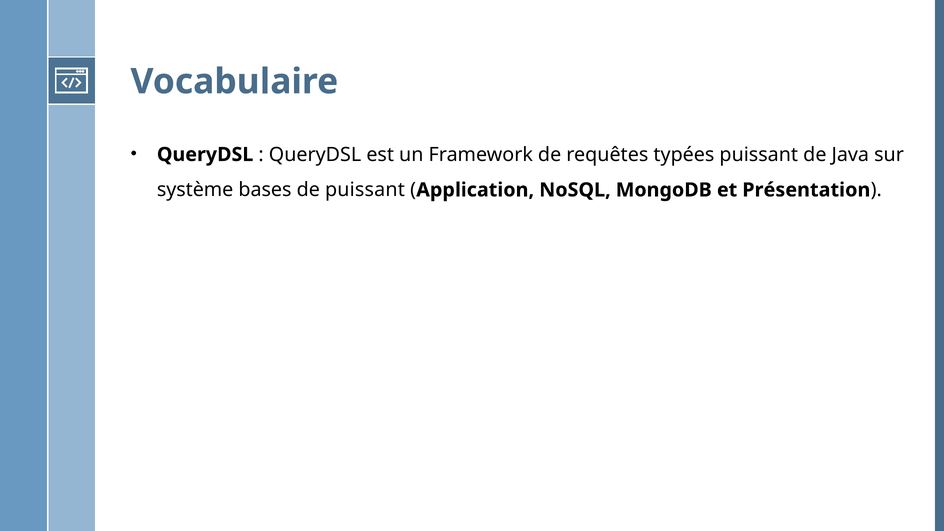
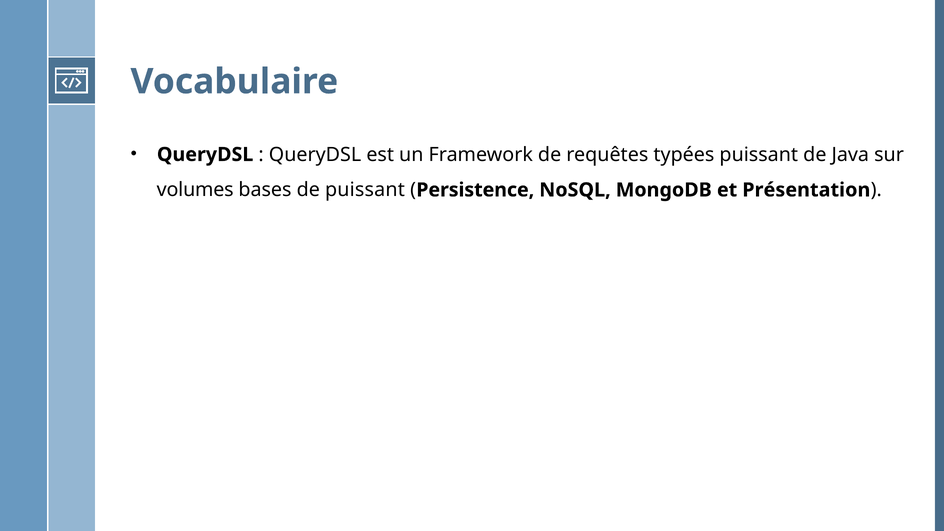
système: système -> volumes (195, 190)
Application: Application -> Persistence (475, 190)
